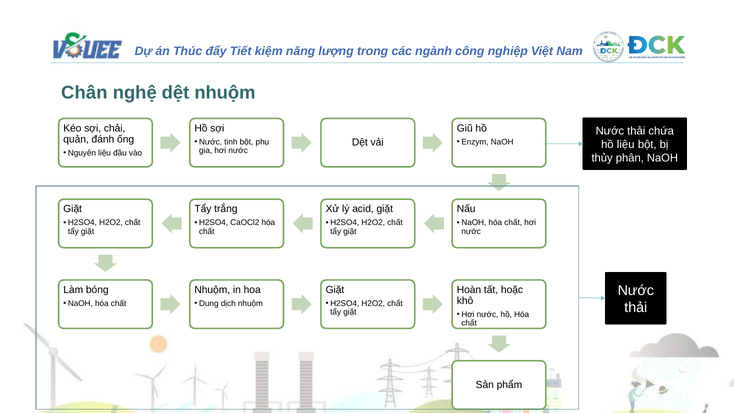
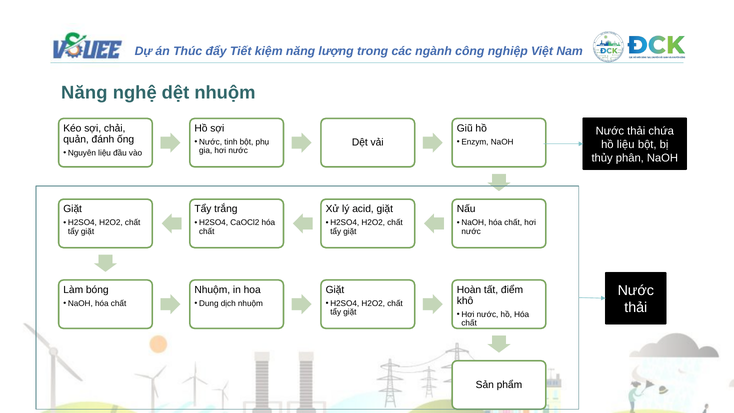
Chân: Chân -> Năng (84, 93)
hoặc: hoặc -> điểm (512, 290)
